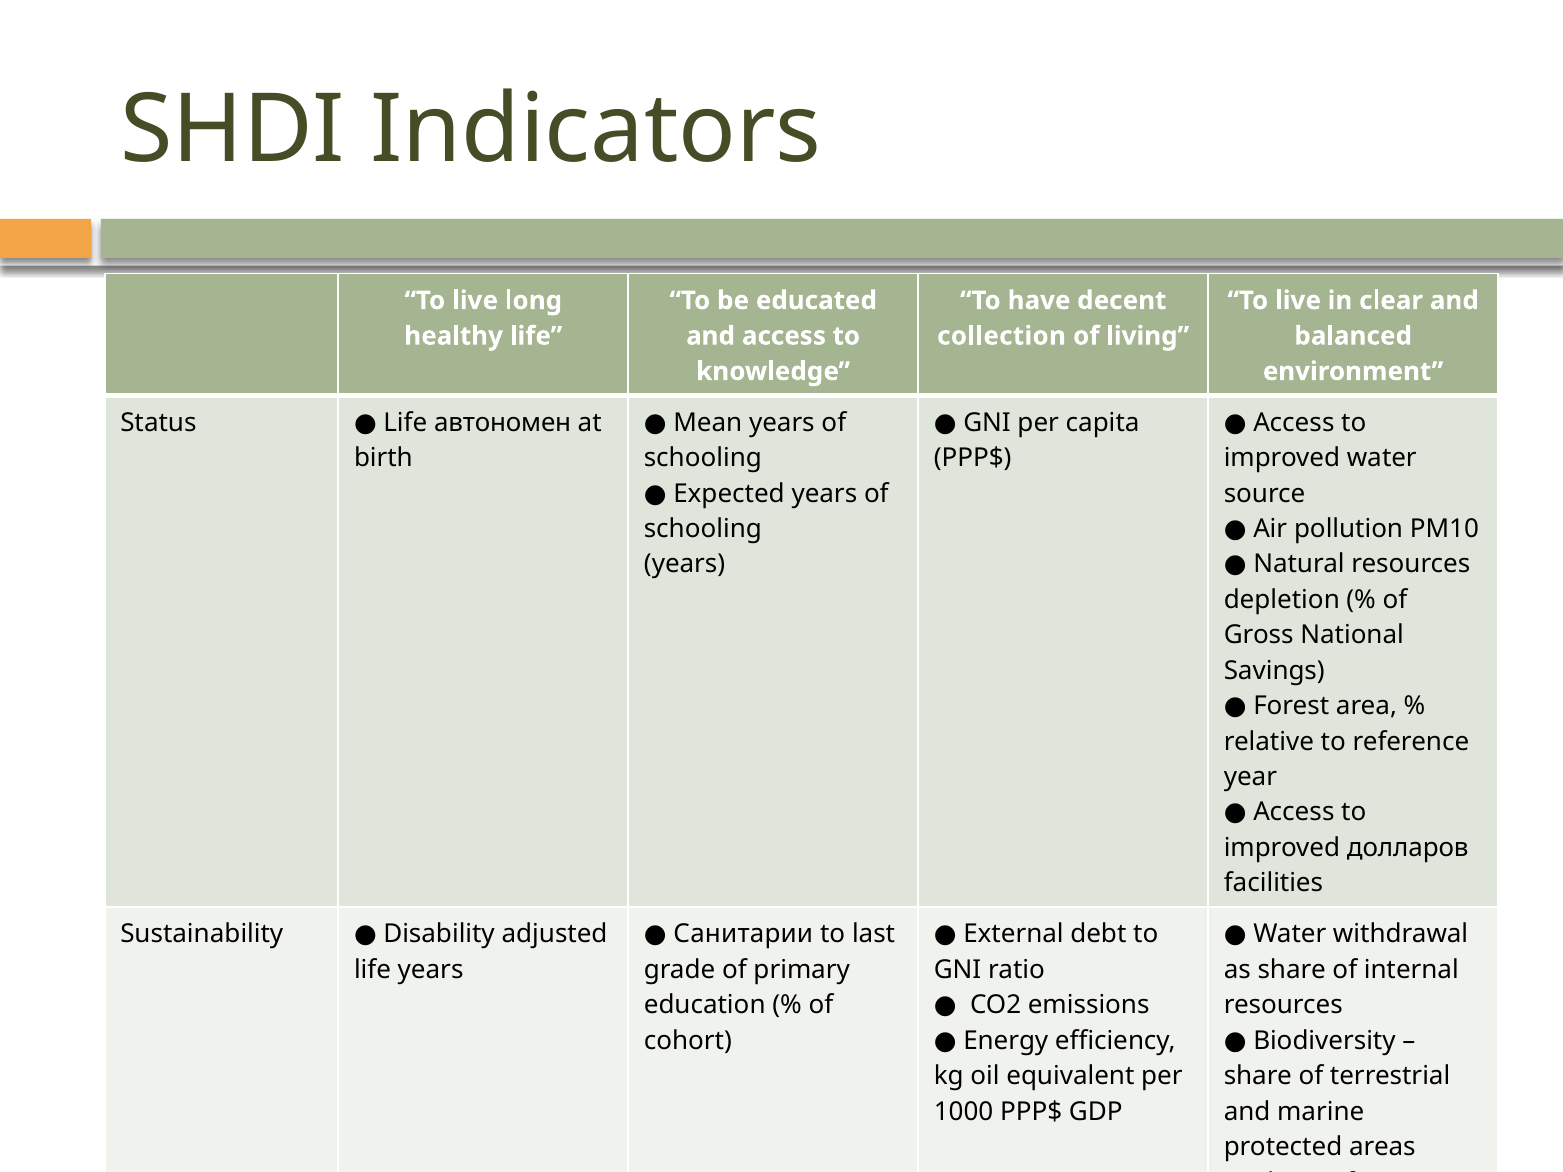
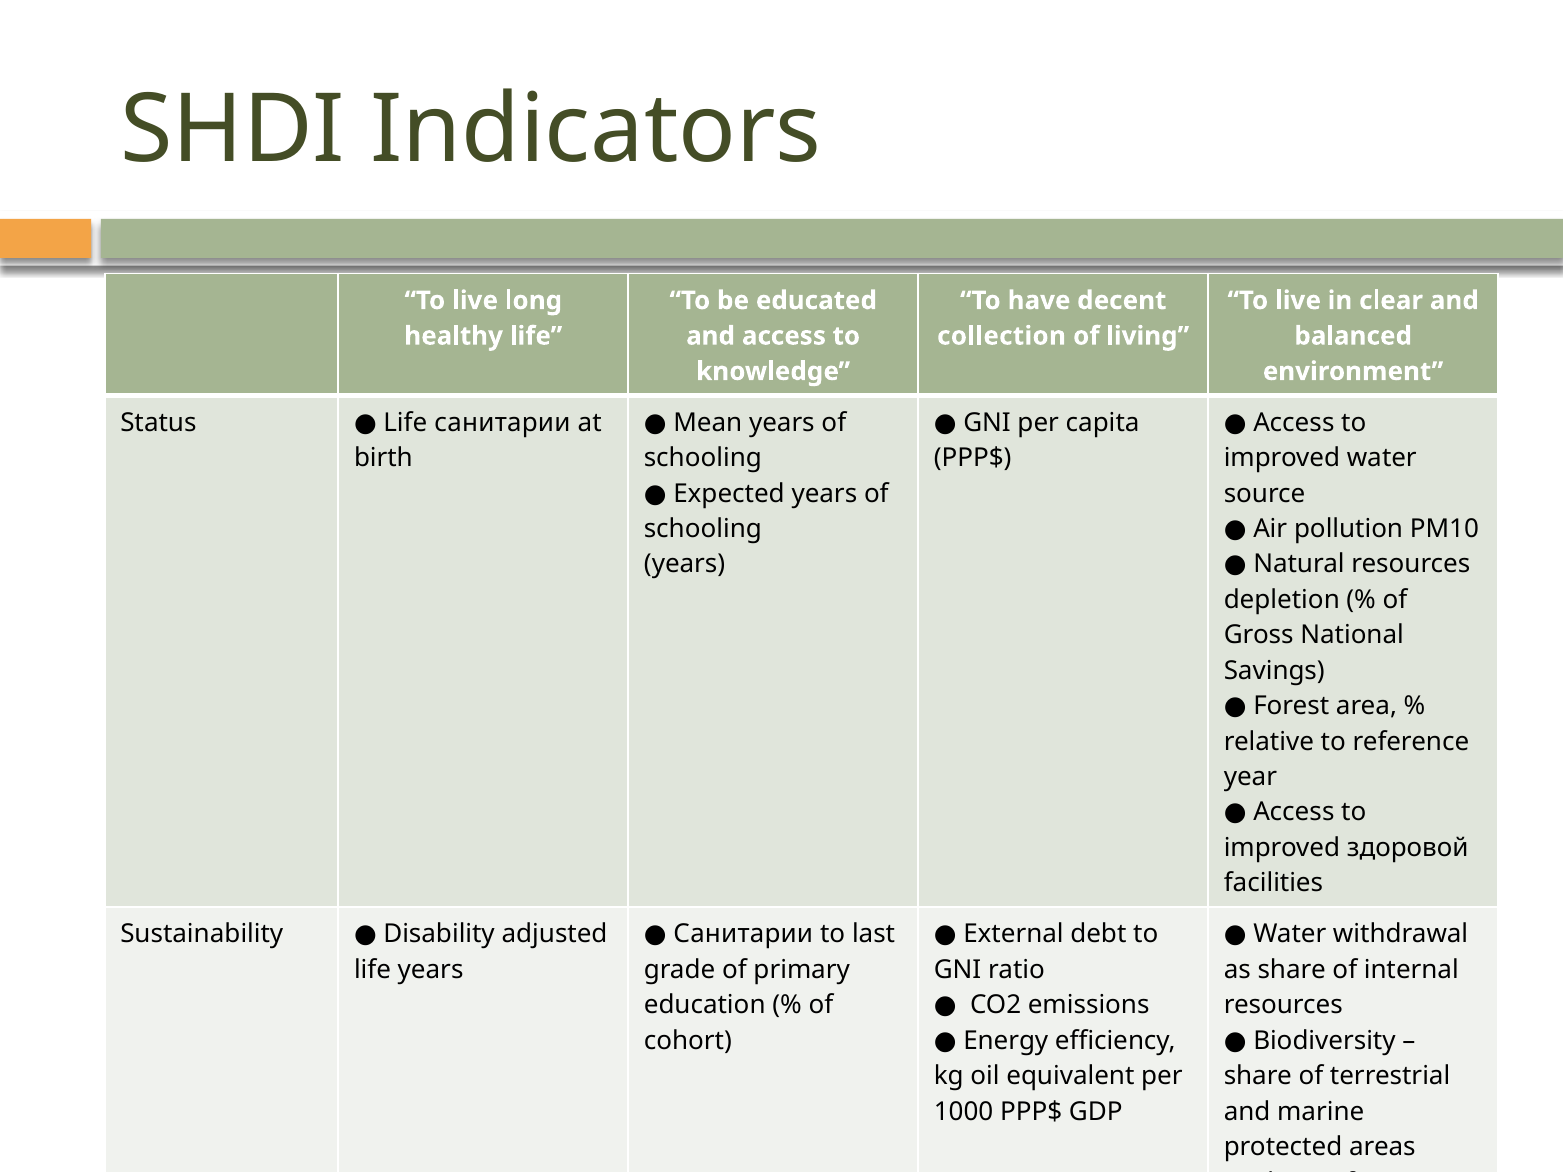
Life автономен: автономен -> санитарии (502, 423)
долларов: долларов -> здоровой (1408, 848)
